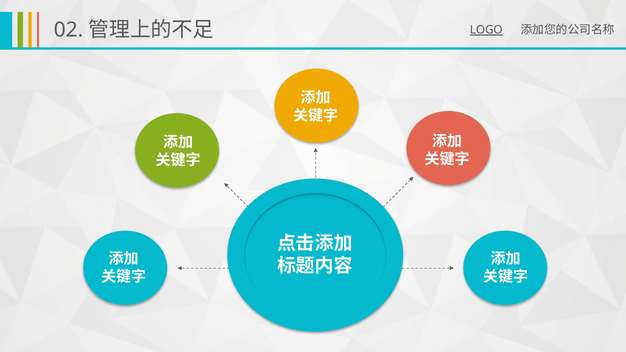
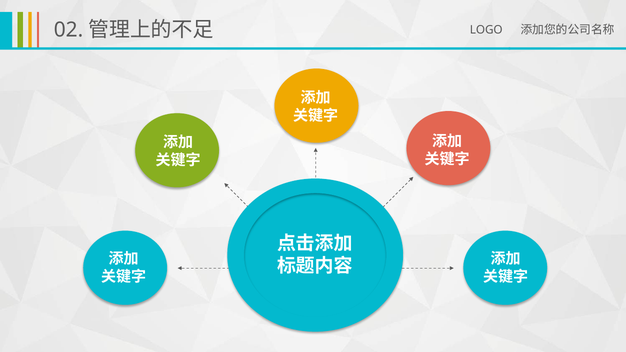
LOGO underline: present -> none (486, 30)
